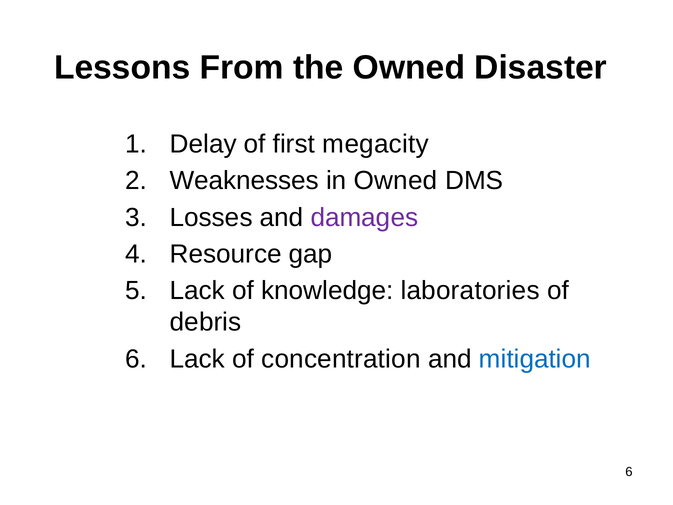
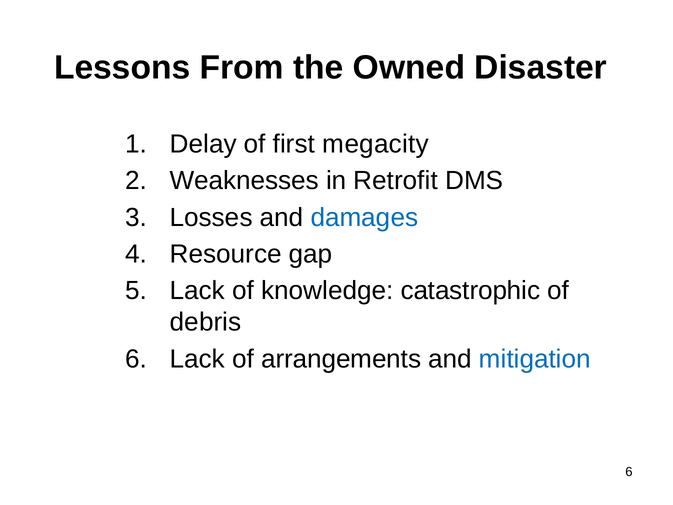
in Owned: Owned -> Retrofit (396, 181)
damages colour: purple -> blue (364, 217)
laboratories: laboratories -> catastrophic (470, 291)
concentration: concentration -> arrangements (341, 359)
